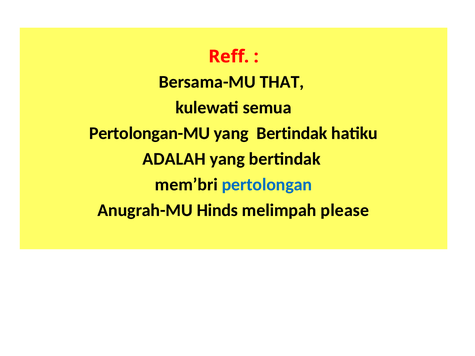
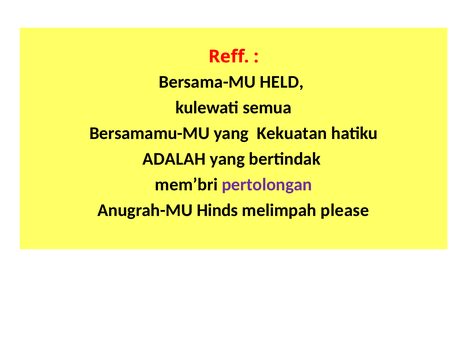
THAT: THAT -> HELD (282, 82)
Pertolongan-MU: Pertolongan-MU -> Bersamamu-MU (150, 133)
Bertindak: Bertindak -> Kekuatan (292, 133)
pertolongan colour: blue -> purple (267, 185)
